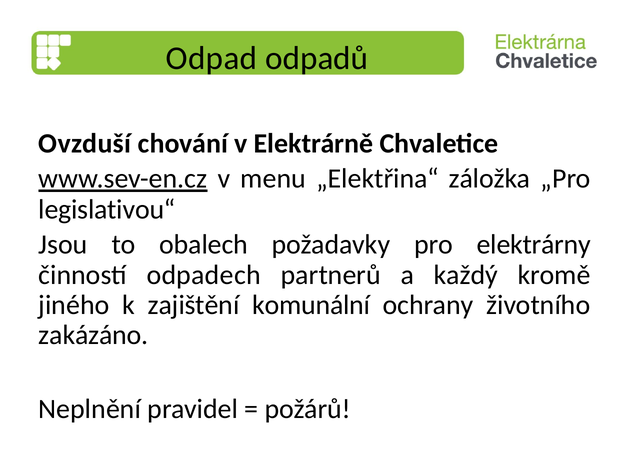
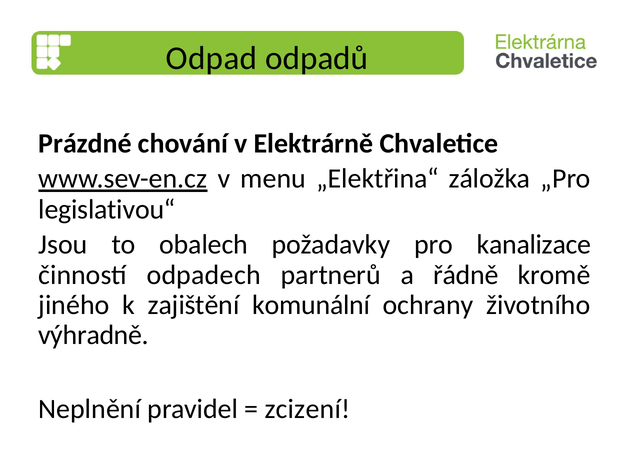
Ovzduší: Ovzduší -> Prázdné (85, 144)
elektrárny: elektrárny -> kanalizace (534, 245)
každý: každý -> řádně (466, 275)
zakázáno: zakázáno -> výhradně (94, 335)
požárů: požárů -> zcizení (307, 409)
